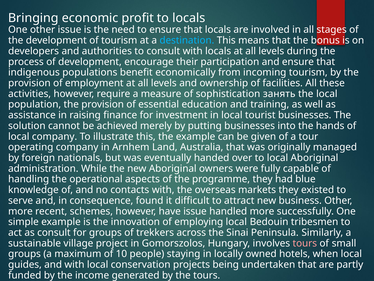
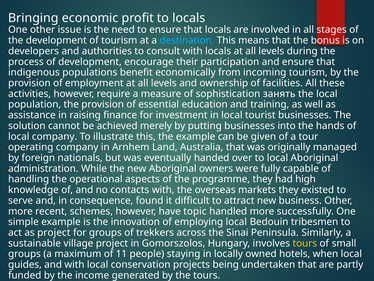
blue: blue -> high (306, 179)
have issue: issue -> topic (195, 211)
as consult: consult -> project (54, 232)
tours colour: pink -> yellow (305, 243)
10: 10 -> 11 (121, 254)
